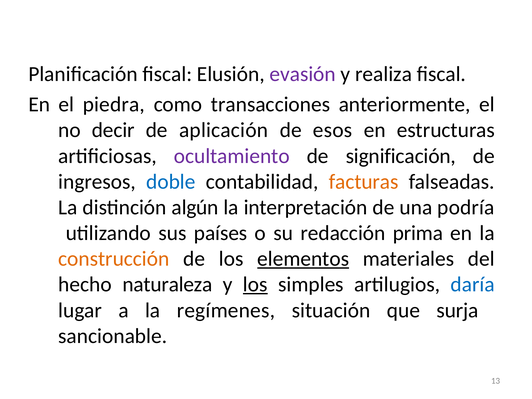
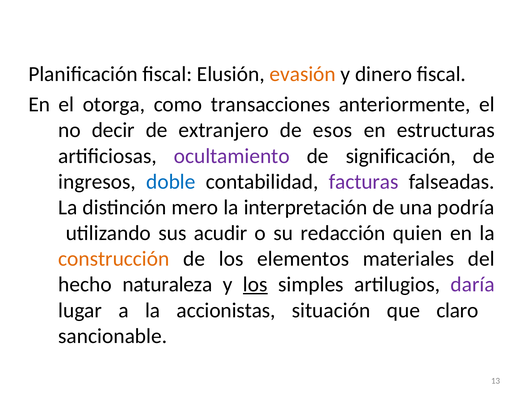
evasión colour: purple -> orange (303, 74)
realiza: realiza -> dinero (384, 74)
piedra: piedra -> otorga (114, 105)
aplicación: aplicación -> extranjero (224, 130)
facturas colour: orange -> purple (364, 182)
algún: algún -> mero (195, 207)
países: países -> acudir (221, 233)
prima: prima -> quien (418, 233)
elementos underline: present -> none (303, 259)
daría colour: blue -> purple (473, 285)
regímenes: regímenes -> accionistas (226, 310)
surja: surja -> claro (457, 310)
